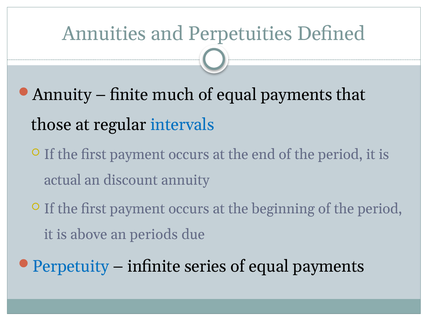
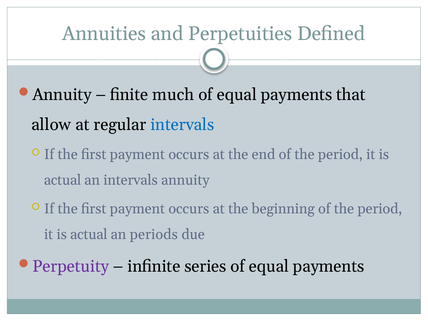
those: those -> allow (51, 125)
an discount: discount -> intervals (131, 180)
above: above -> actual (89, 234)
Perpetuity colour: blue -> purple (71, 266)
